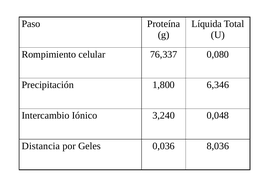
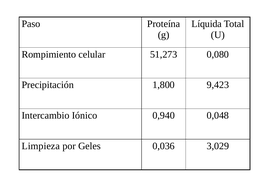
76,337: 76,337 -> 51,273 (164, 54)
6,346: 6,346 -> 9,423 (218, 85)
3,240: 3,240 -> 0,940 (164, 116)
Distancia: Distancia -> Limpieza (41, 146)
8,036: 8,036 -> 3,029 (218, 146)
